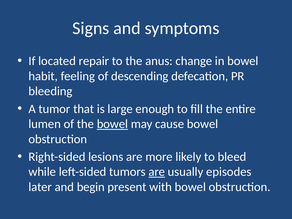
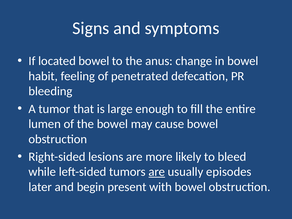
located repair: repair -> bowel (94, 61)
descending: descending -> penetrated (140, 76)
bowel underline: present -> none (112, 124)
